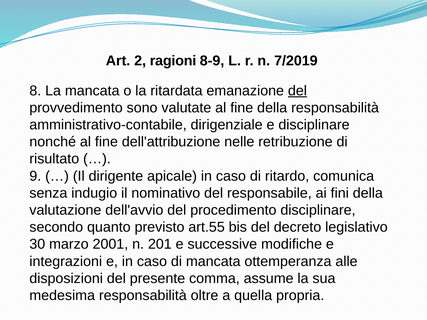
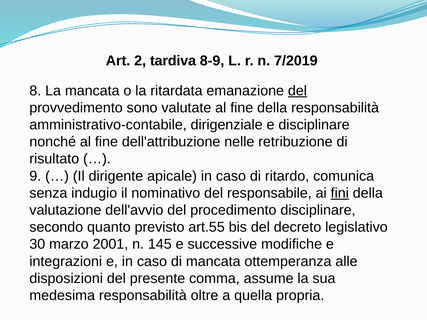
ragioni: ragioni -> tardiva (173, 61)
fini underline: none -> present (340, 193)
201: 201 -> 145 (160, 244)
